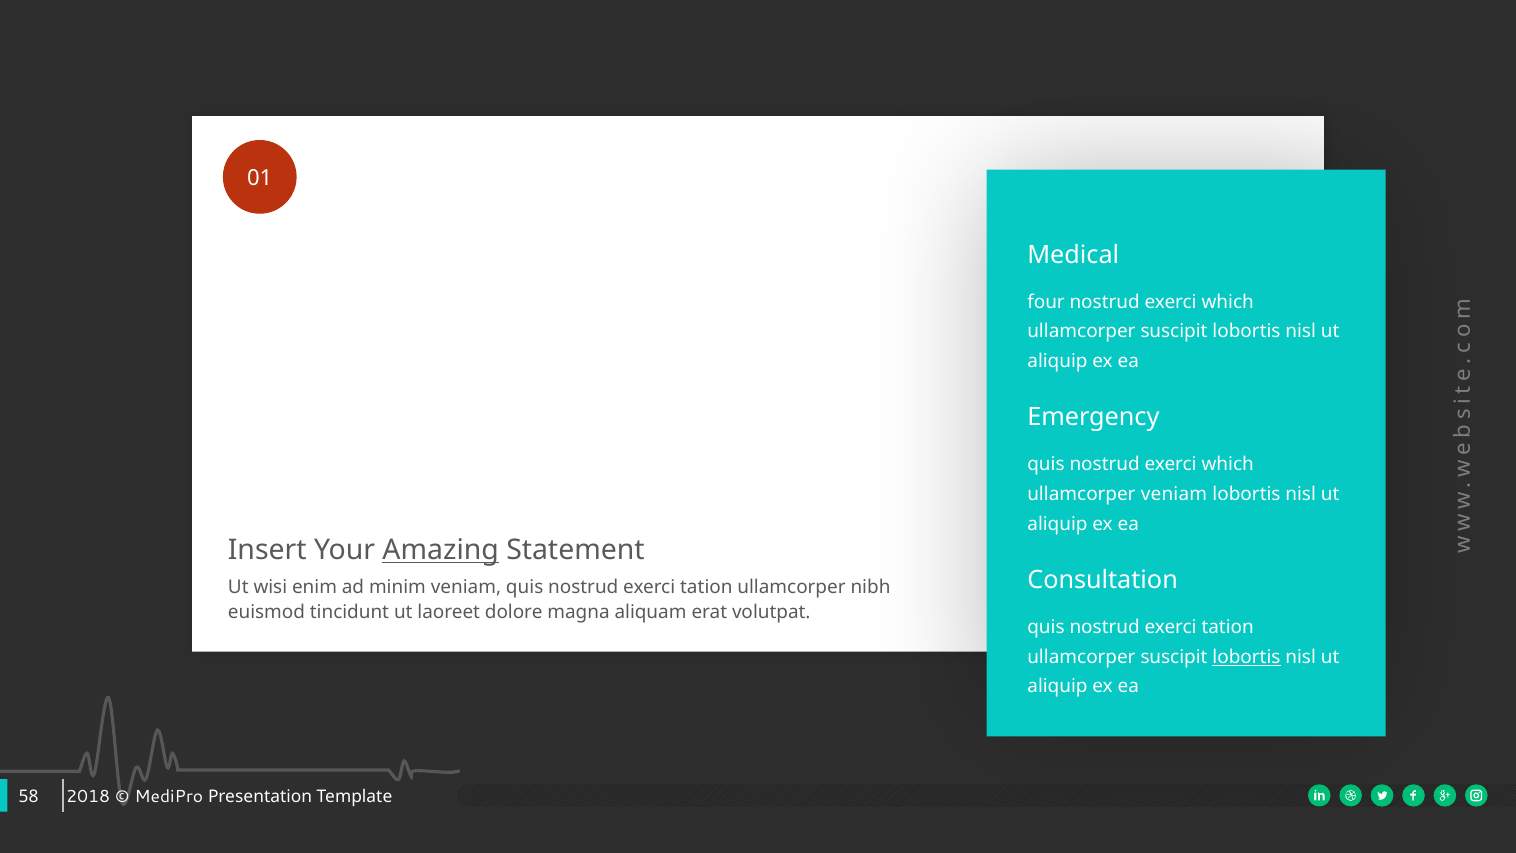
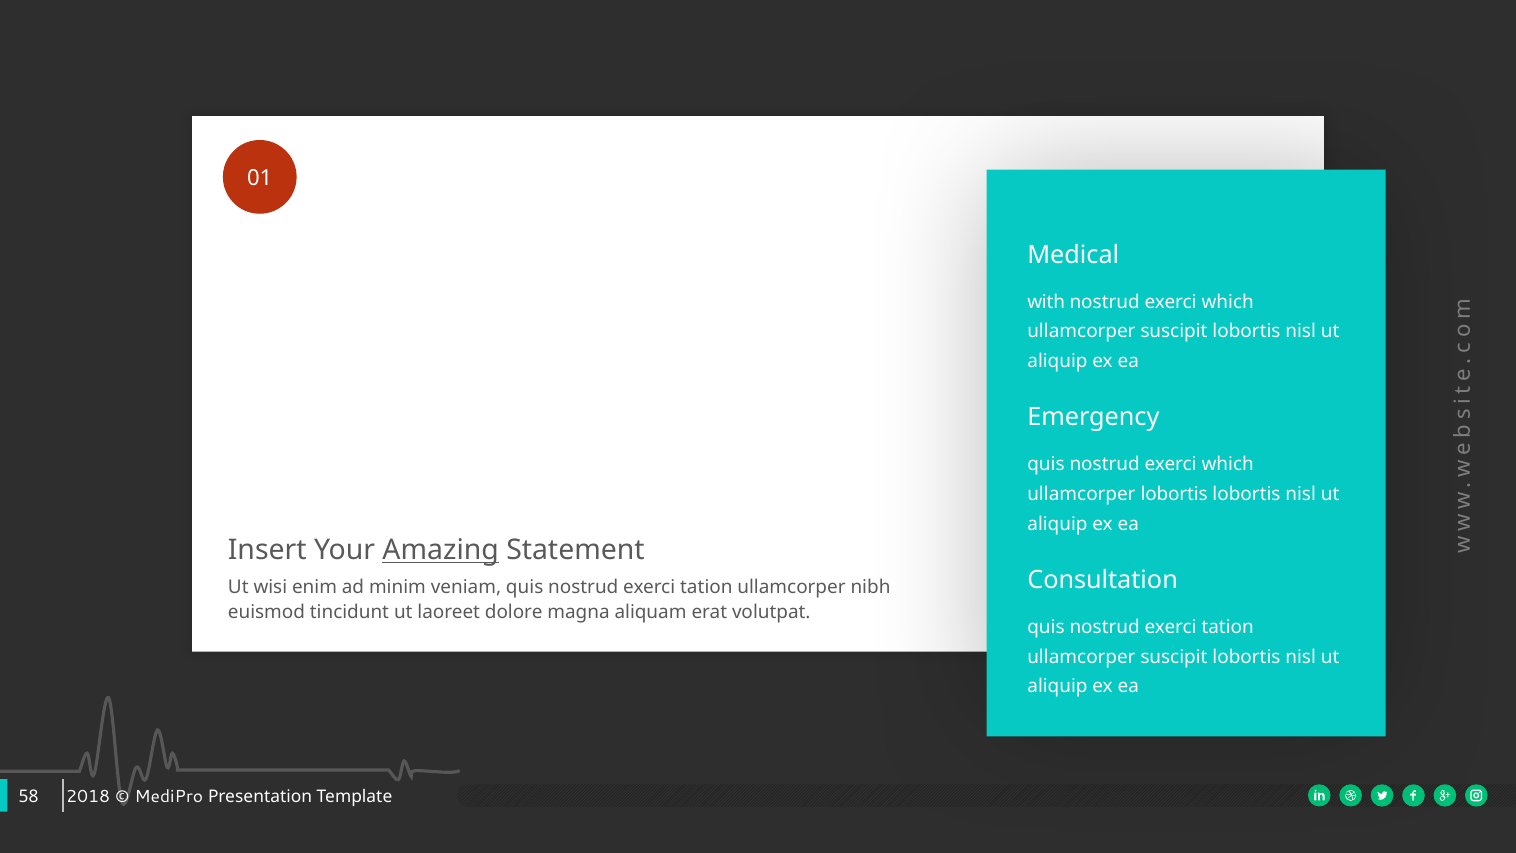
four: four -> with (1046, 302)
ullamcorper veniam: veniam -> lobortis (1174, 494)
lobortis underline: present -> none (1246, 657)
